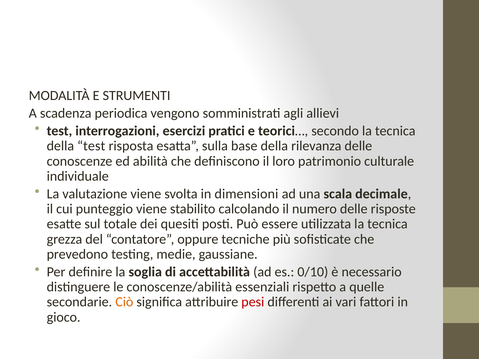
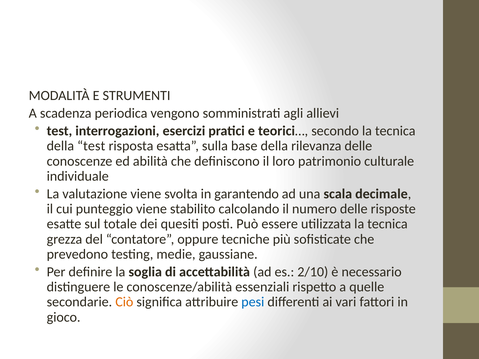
dimensioni: dimensioni -> garantendo (247, 194)
0/10: 0/10 -> 2/10 (313, 272)
pesi colour: red -> blue (253, 302)
